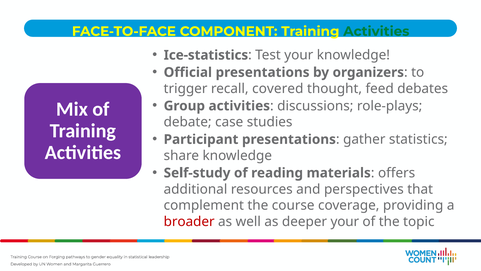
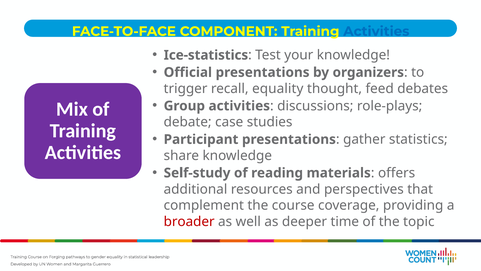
Activities colour: green -> blue (376, 31)
recall covered: covered -> equality (278, 89)
deeper your: your -> time (345, 221)
